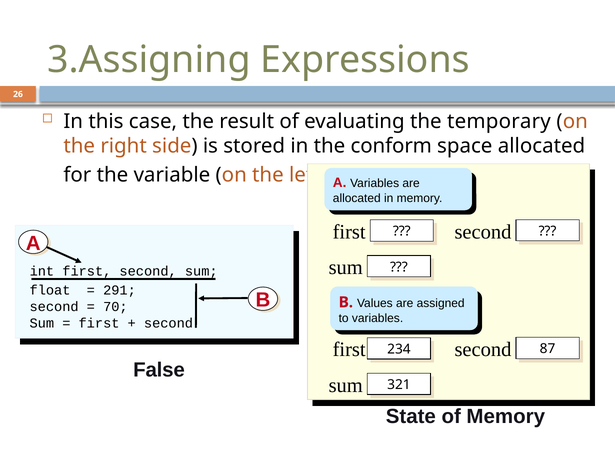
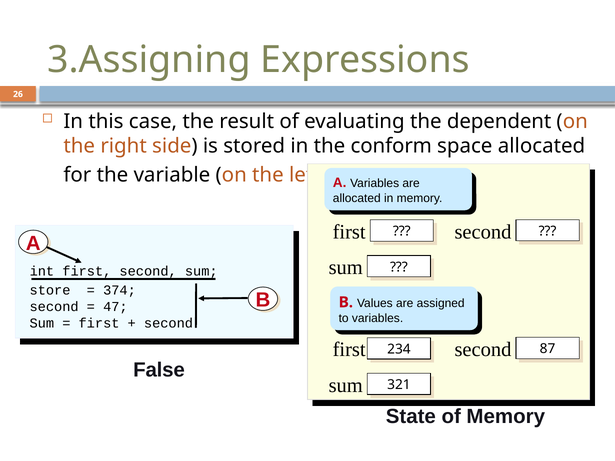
temporary: temporary -> dependent (499, 122)
float: float -> store (50, 291)
291: 291 -> 374 (119, 291)
70: 70 -> 47 (115, 307)
